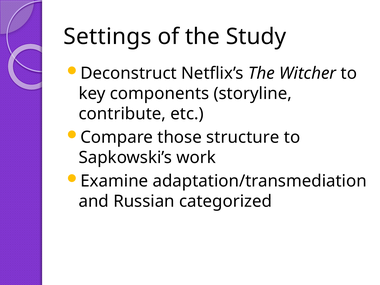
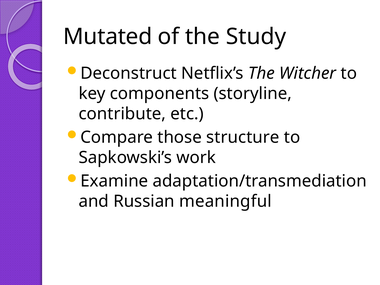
Settings: Settings -> Mutated (108, 37)
categorized: categorized -> meaningful (225, 201)
